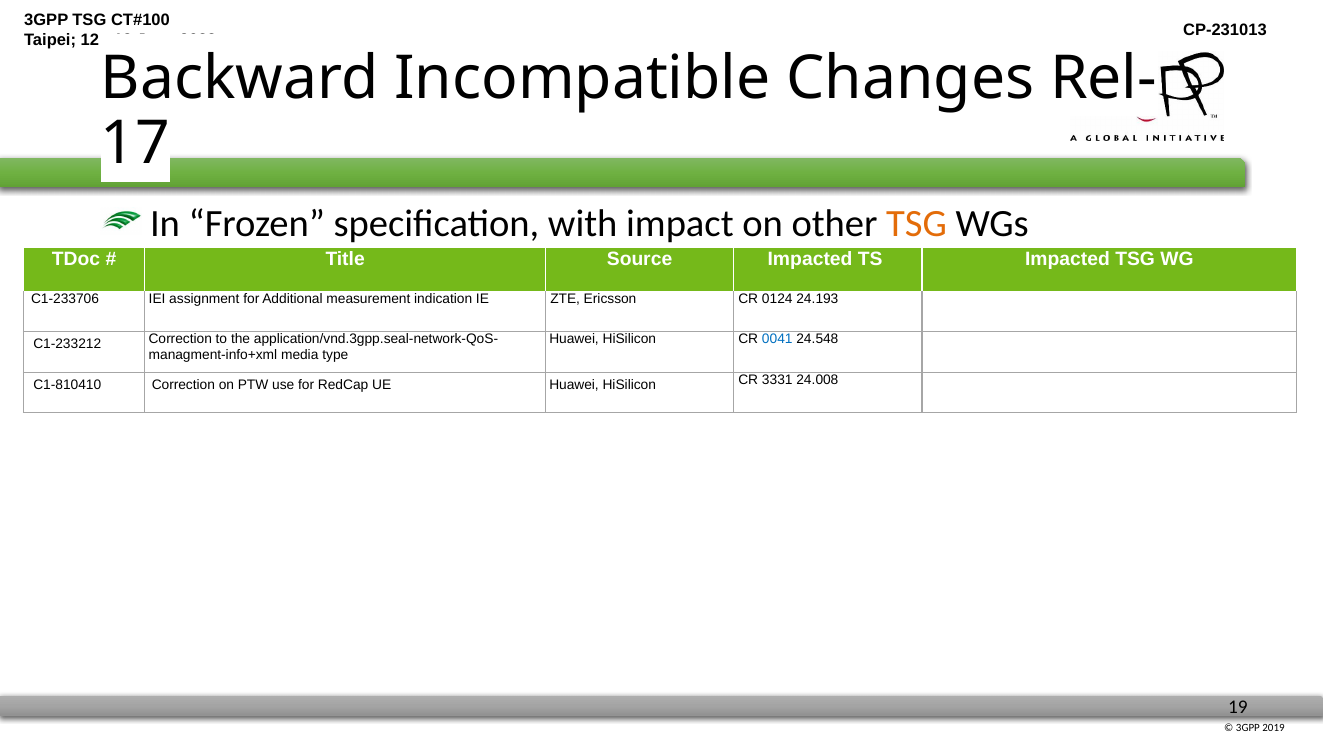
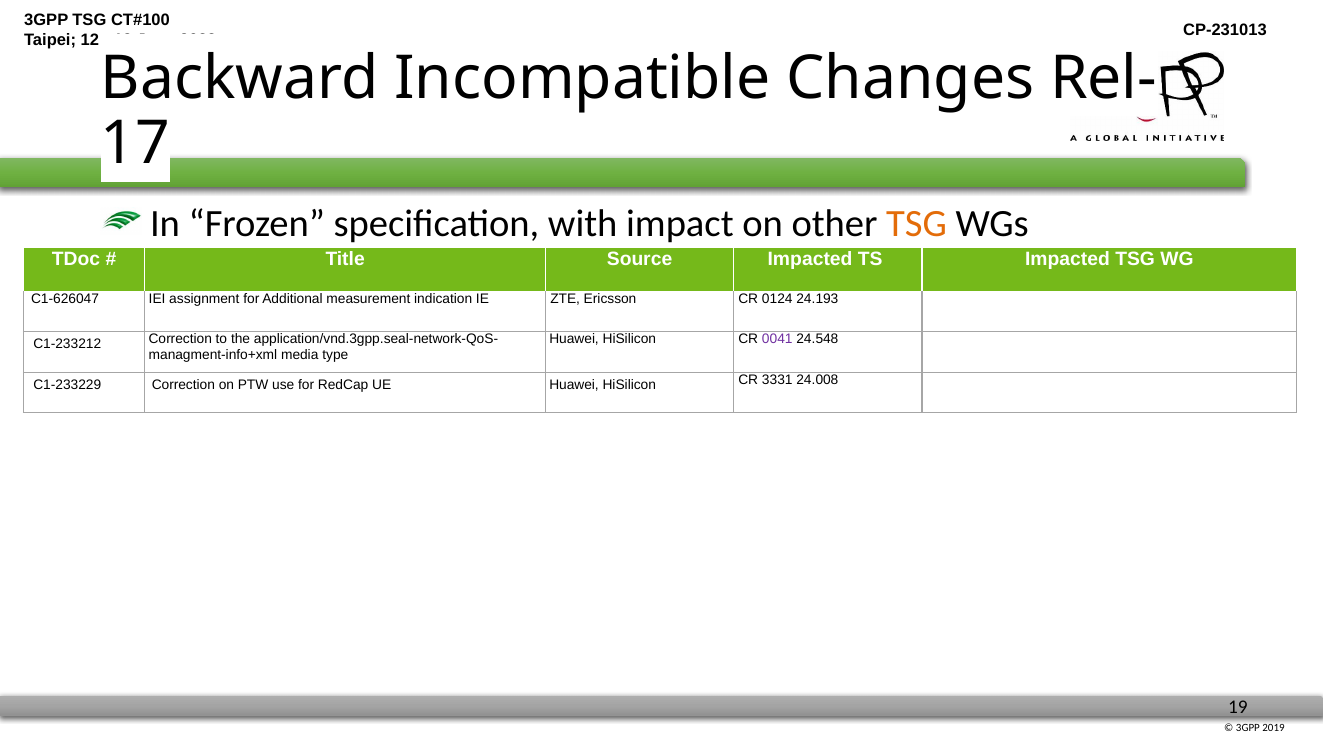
C1-233706: C1-233706 -> C1-626047 (65, 299)
0041 colour: blue -> purple (777, 340)
C1-810410: C1-810410 -> C1-233229 (67, 385)
